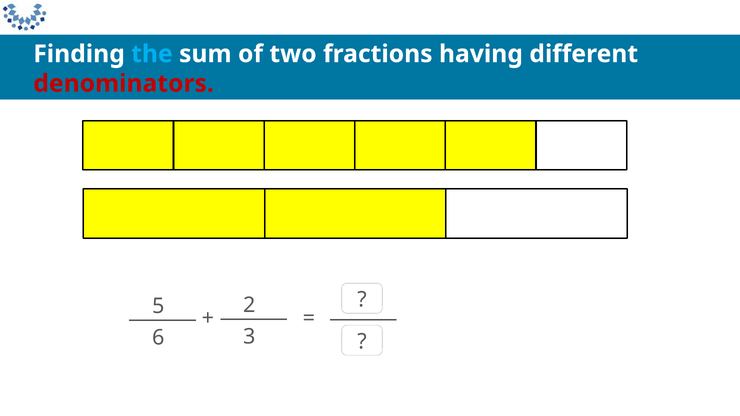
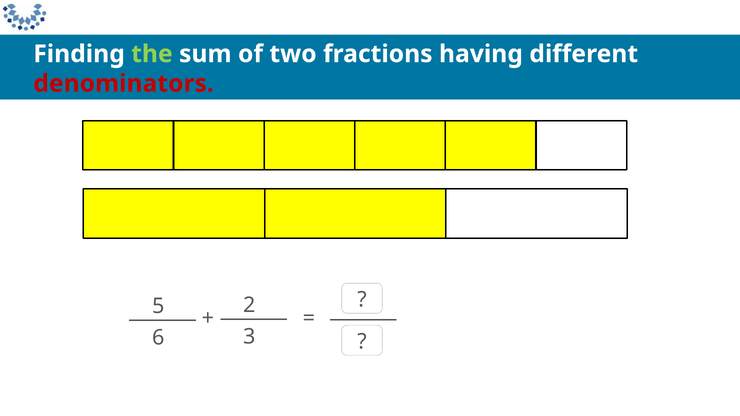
the colour: light blue -> light green (152, 54)
